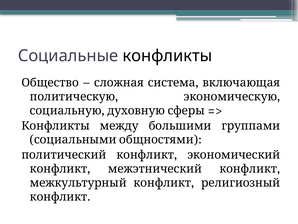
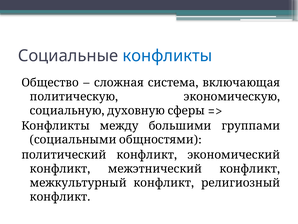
конфликты colour: black -> blue (167, 56)
